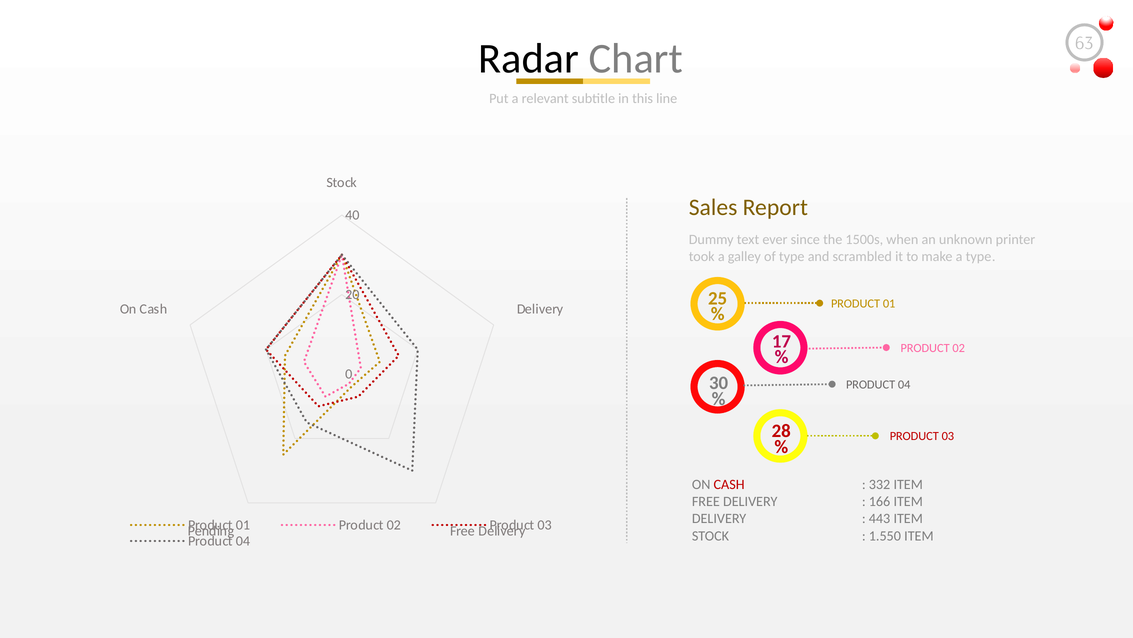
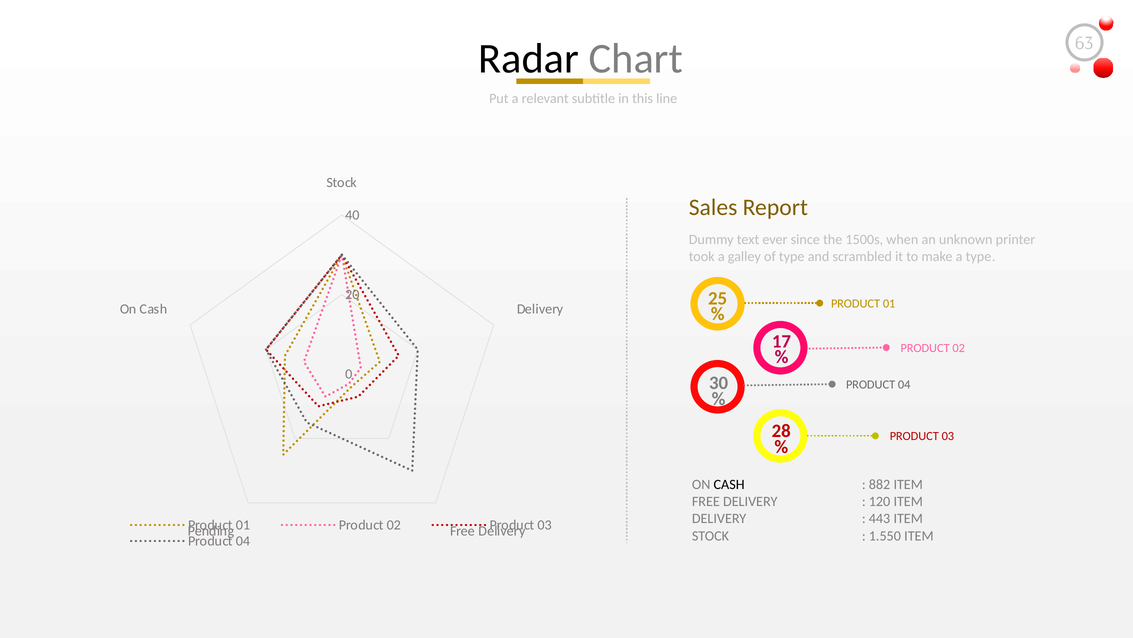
CASH colour: red -> black (729, 484)
332: 332 -> 882 (880, 484)
166: 166 -> 120 (880, 501)
